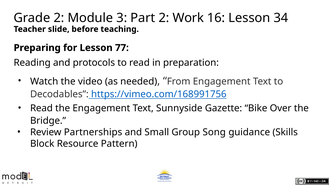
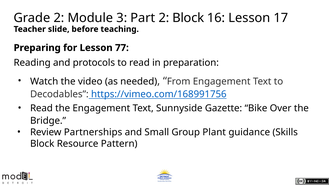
2 Work: Work -> Block (188, 18)
34: 34 -> 17 (281, 18)
Song: Song -> Plant (214, 132)
